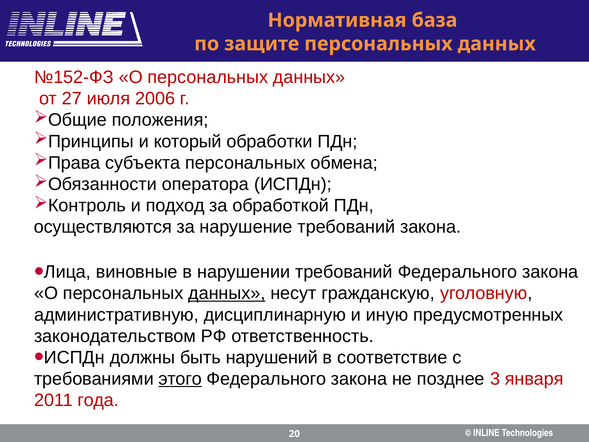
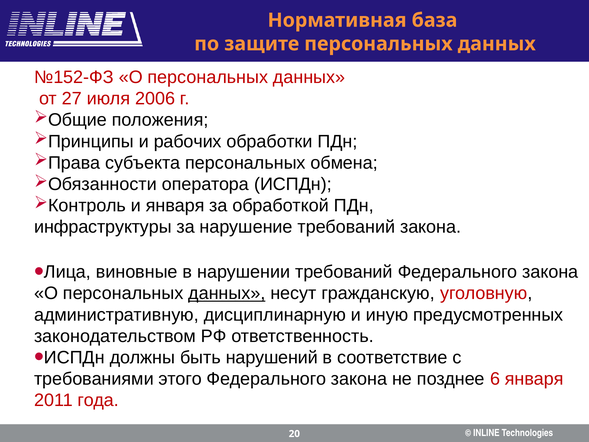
который: который -> рабочих (188, 141)
и подход: подход -> января (175, 205)
осуществляются: осуществляются -> инфраструктуры (103, 227)
этого underline: present -> none (180, 379)
3: 3 -> 6 (495, 379)
